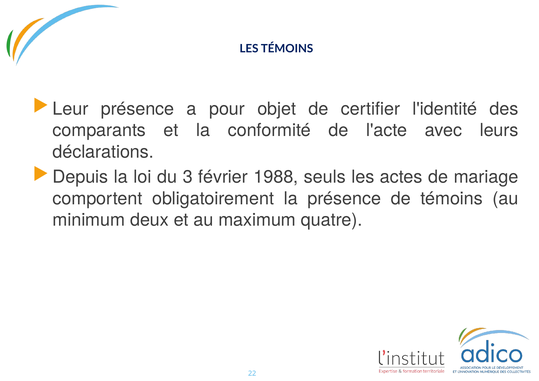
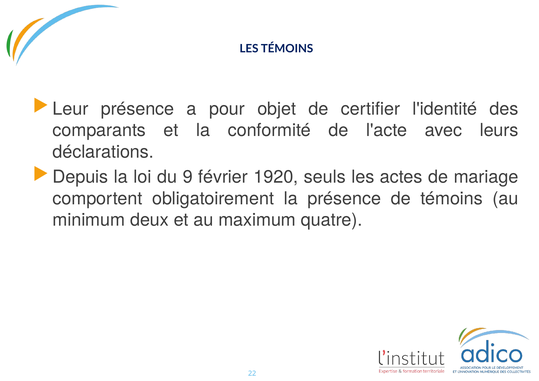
3: 3 -> 9 (188, 177)
1988: 1988 -> 1920 (276, 177)
